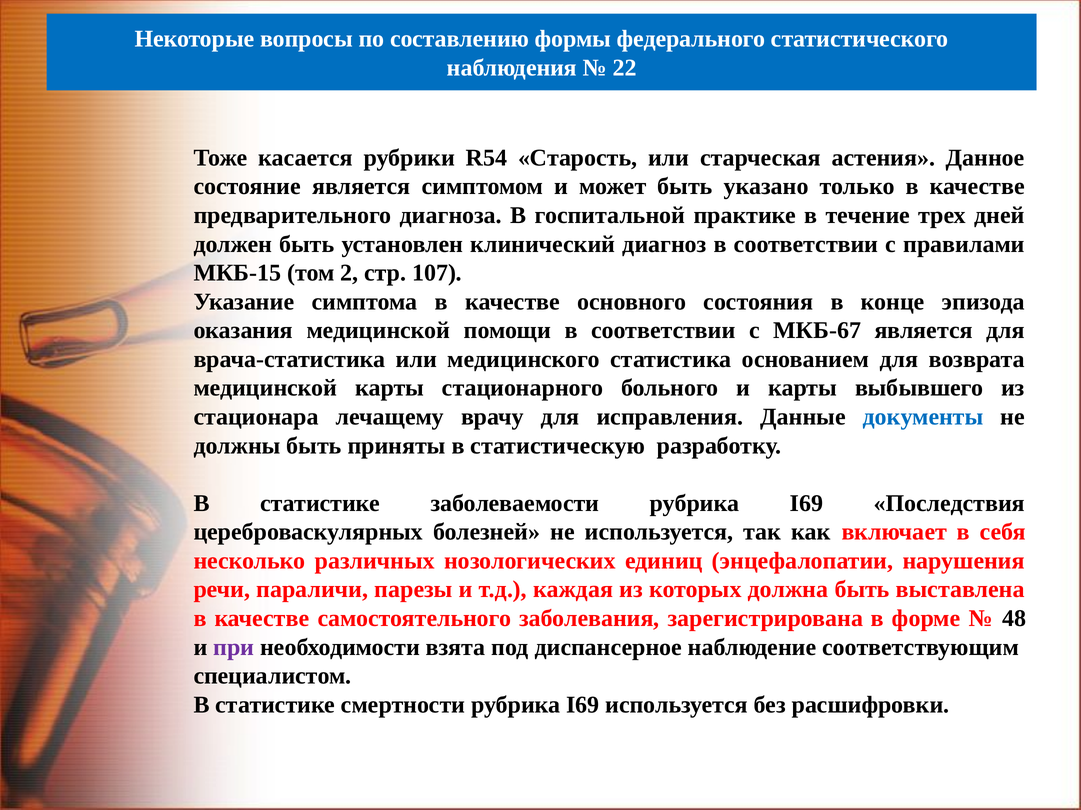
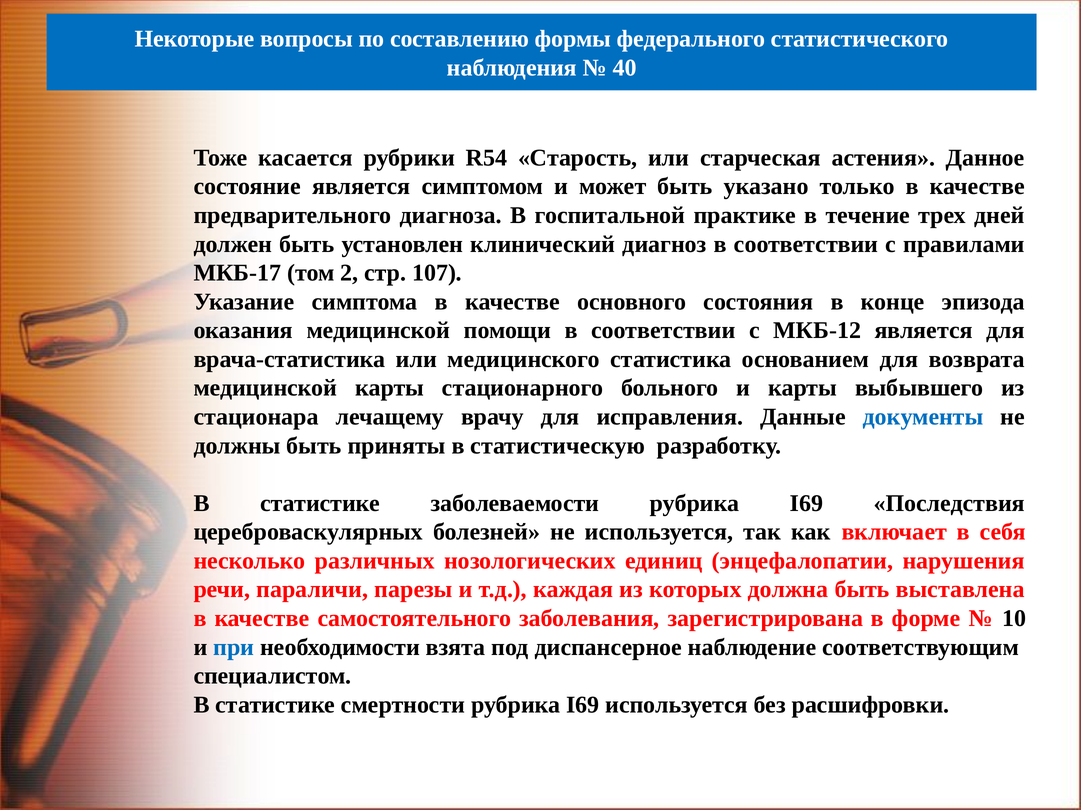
22: 22 -> 40 (625, 68)
МКБ-15: МКБ-15 -> МКБ-17 (237, 273)
МКБ-67: МКБ-67 -> МКБ-12 (817, 331)
48: 48 -> 10 (1014, 619)
при colour: purple -> blue (234, 648)
